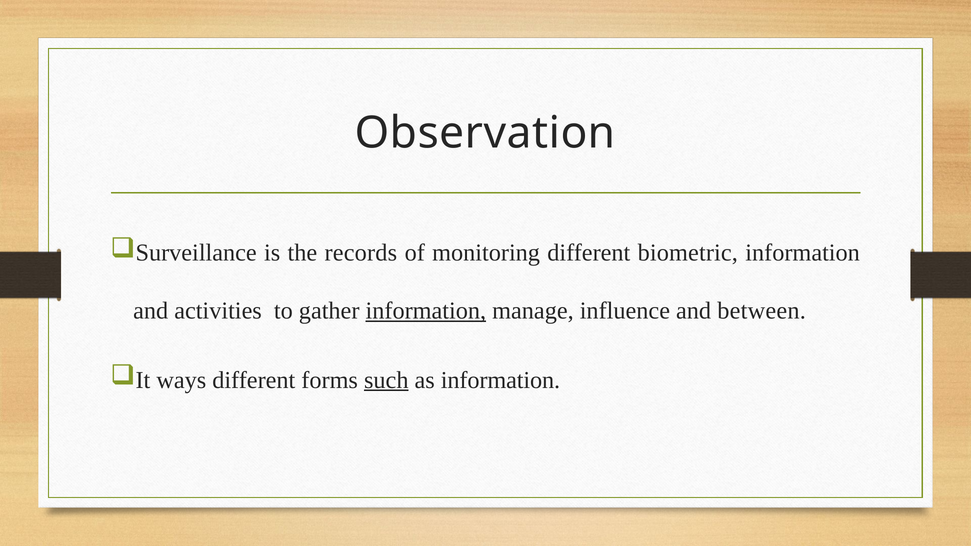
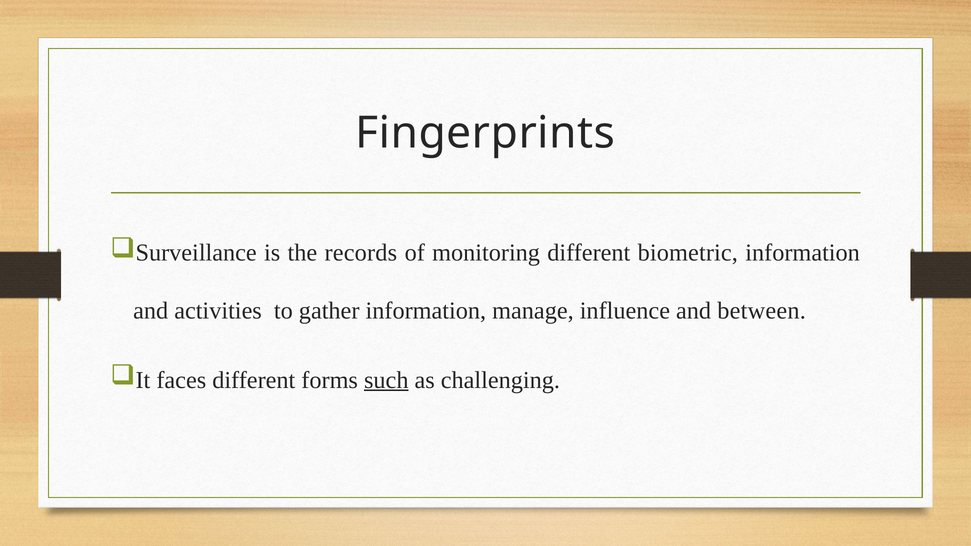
Observation: Observation -> Fingerprints (485, 133)
information underline: present -> none (426, 311)
ways: ways -> faces (181, 380)
as information: information -> challenging (500, 380)
